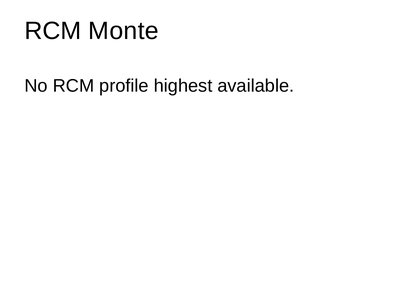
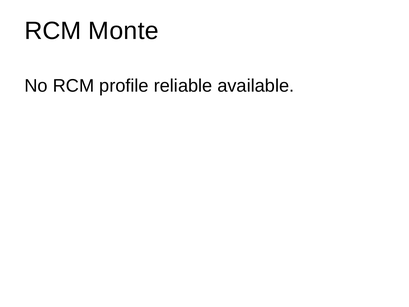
highest: highest -> reliable (183, 86)
